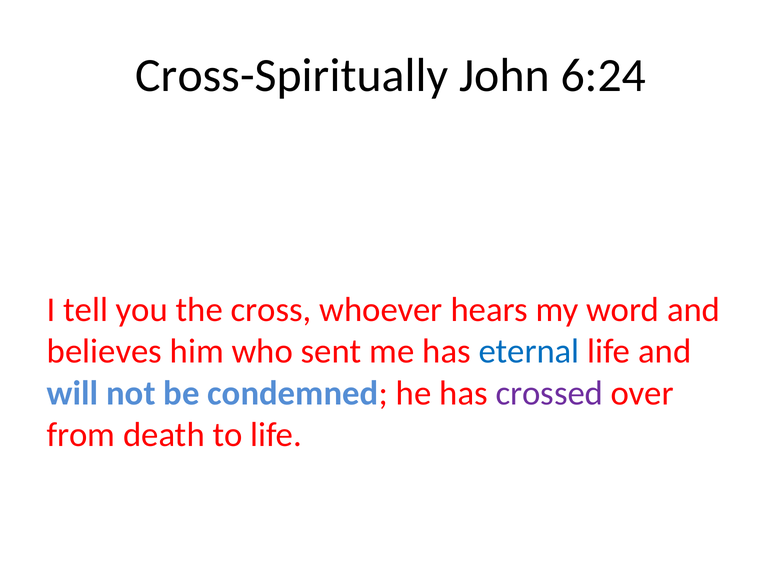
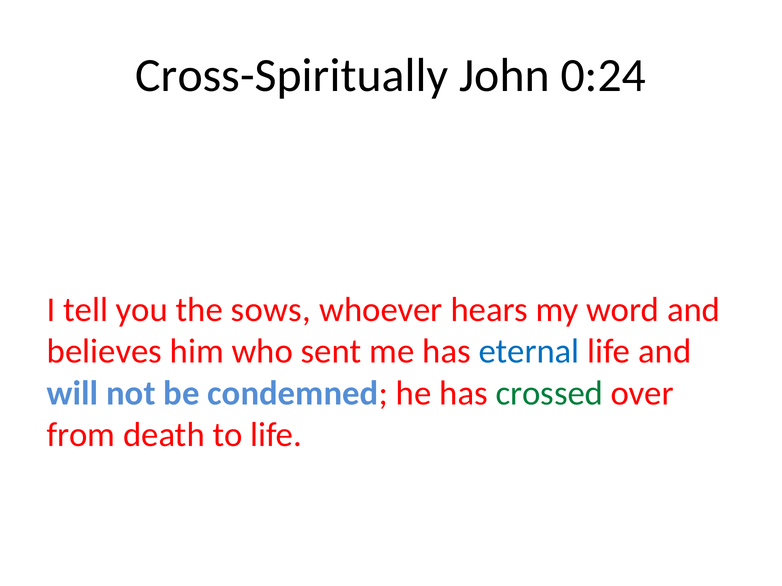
6:24: 6:24 -> 0:24 (603, 76)
cross: cross -> sows (271, 310)
crossed colour: purple -> green (549, 394)
